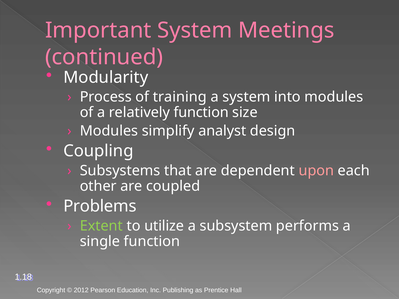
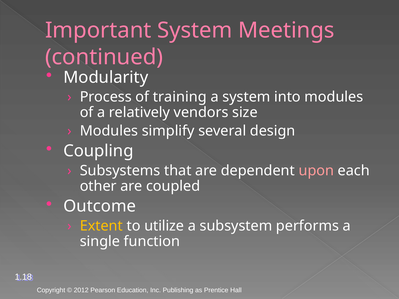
relatively function: function -> vendors (201, 113)
analyst: analyst -> several (222, 131)
Problems: Problems -> Outcome (100, 206)
Extent colour: light green -> yellow (101, 226)
